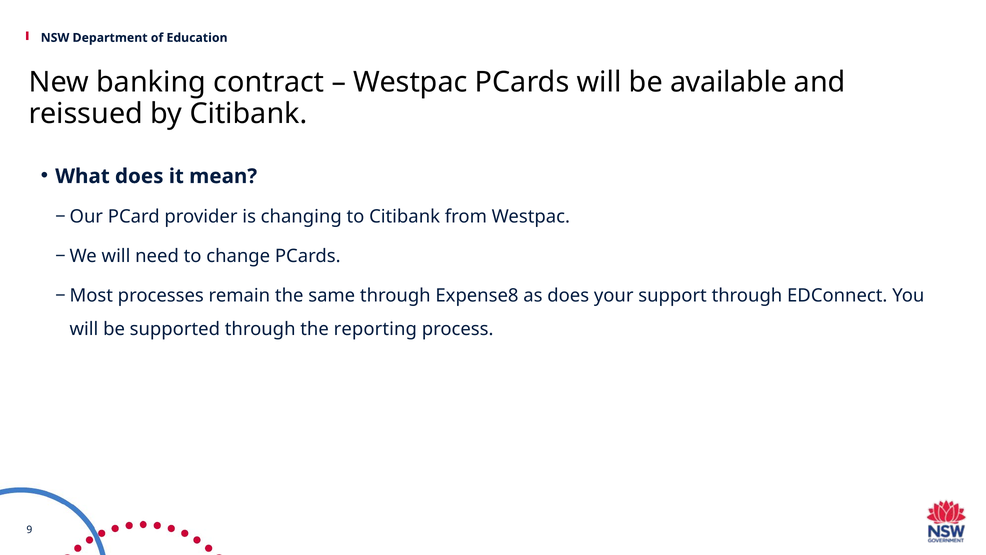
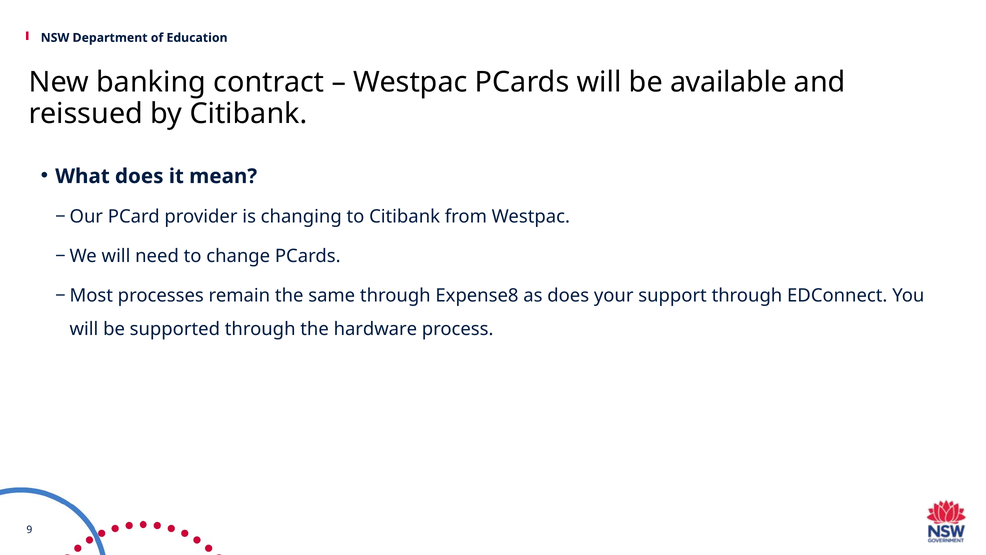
reporting: reporting -> hardware (375, 329)
